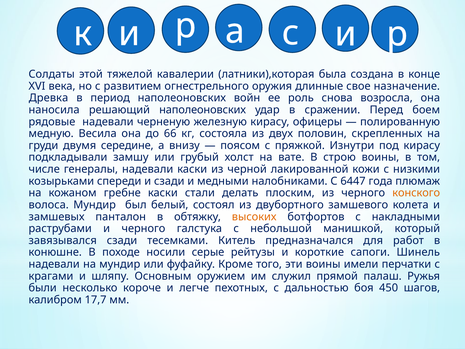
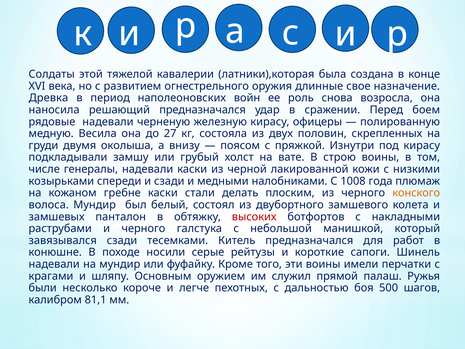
решающий наполеоновских: наполеоновских -> предназначался (203, 110)
66: 66 -> 27 (170, 134)
середине: середине -> околыша (127, 145)
6447: 6447 -> 1008 (353, 181)
высоких colour: orange -> red (254, 217)
450: 450 -> 500 (389, 288)
17,7: 17,7 -> 81,1 (96, 300)
